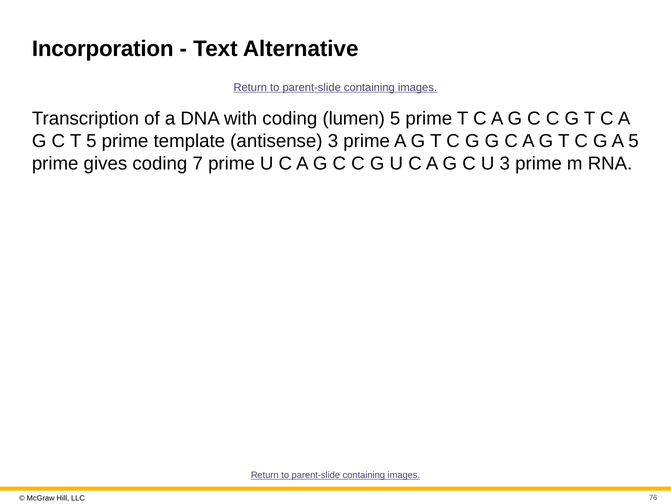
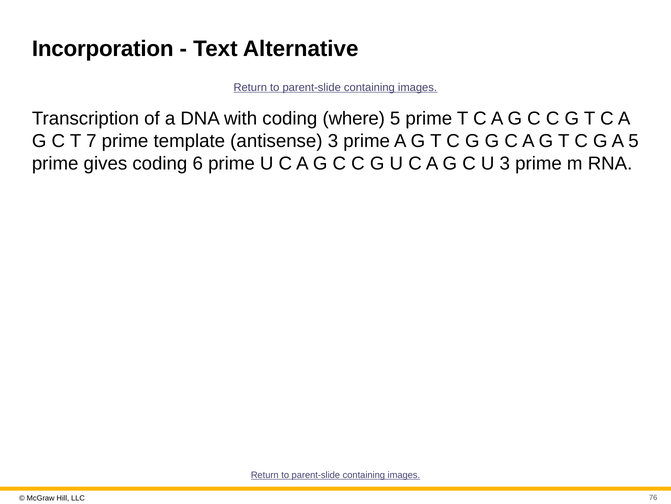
lumen: lumen -> where (354, 118)
T 5: 5 -> 7 (91, 141)
7: 7 -> 6 (198, 163)
